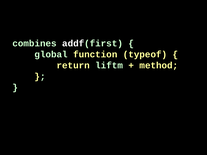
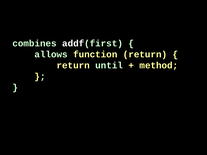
global: global -> allows (51, 54)
function typeof: typeof -> return (145, 54)
liftm: liftm -> until (109, 66)
